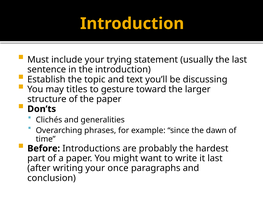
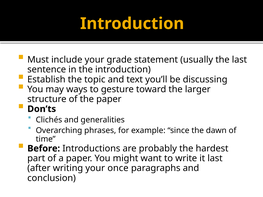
trying: trying -> grade (119, 60)
titles: titles -> ways (77, 89)
